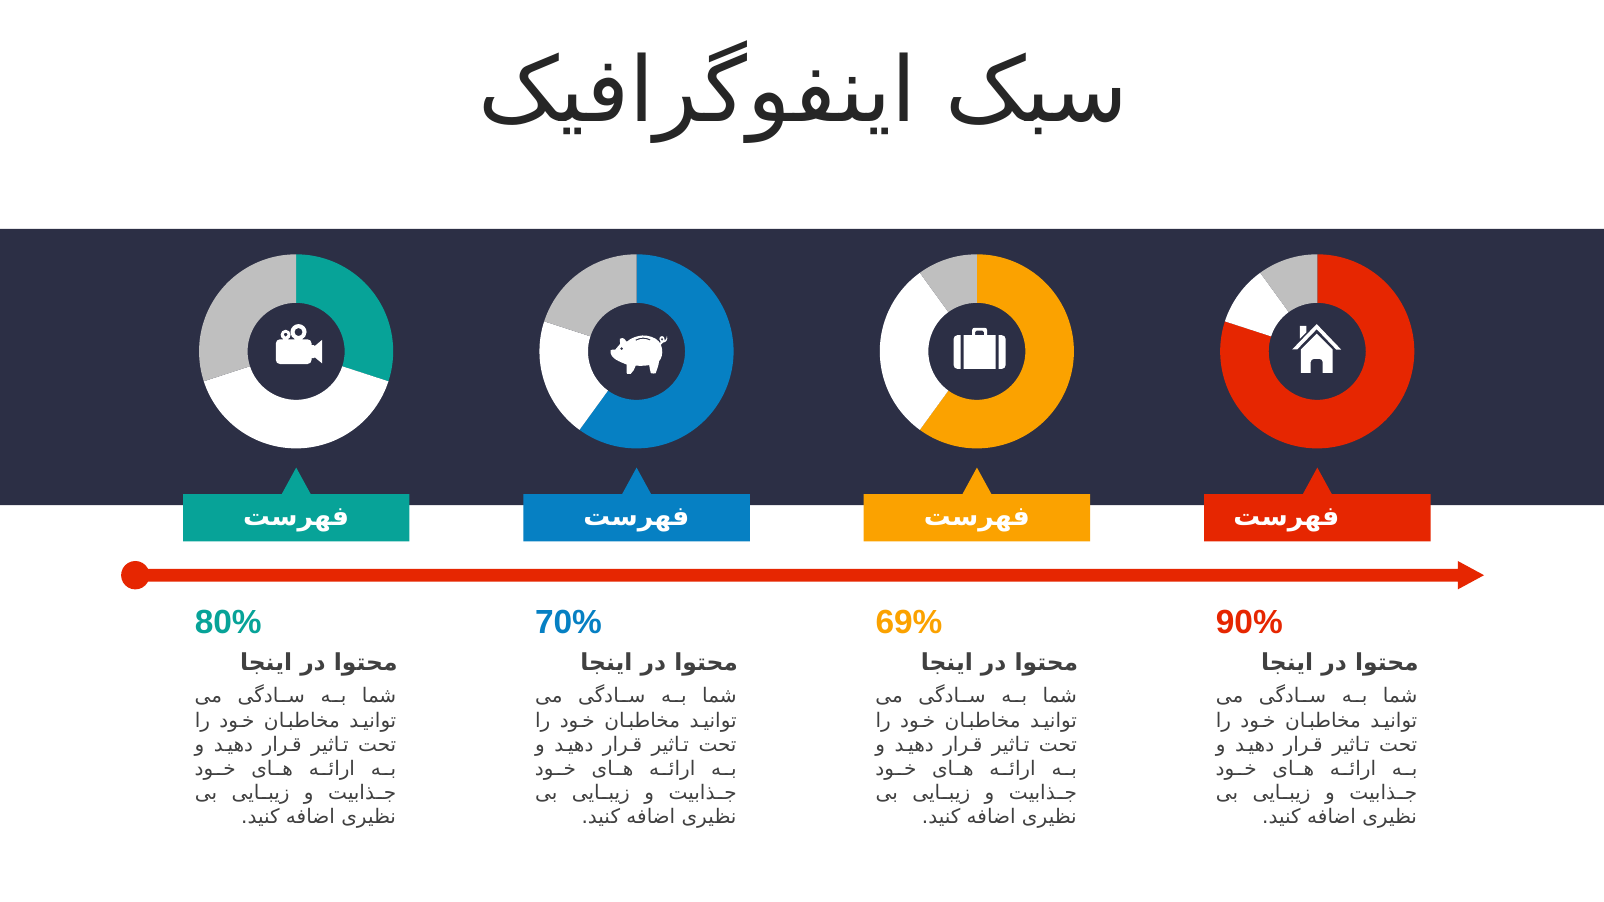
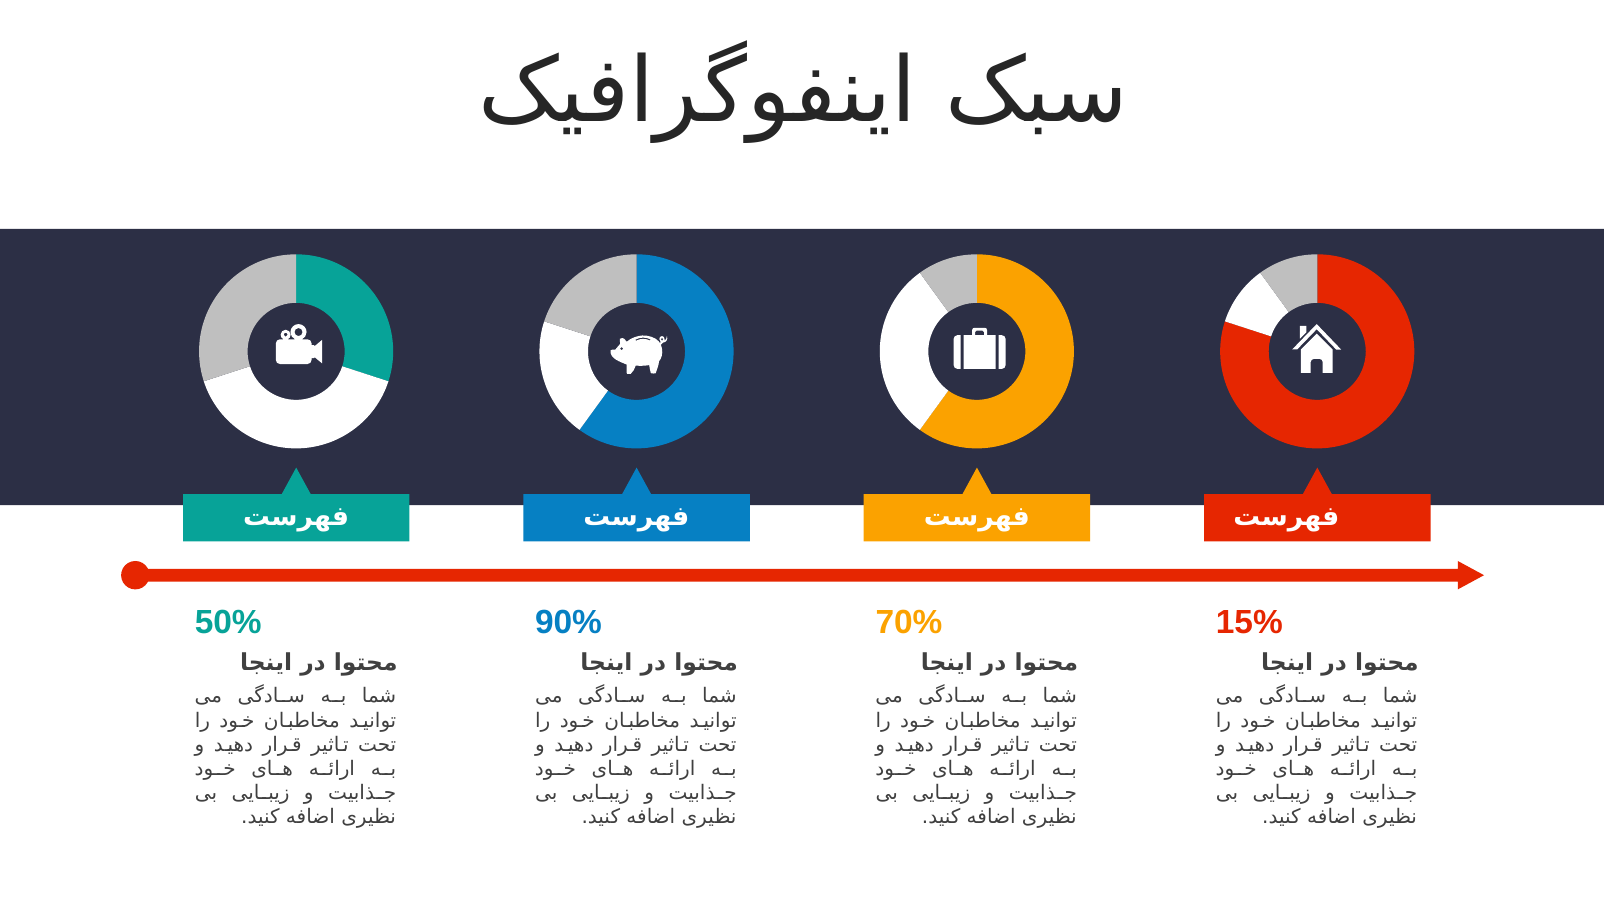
80%: 80% -> 50% (228, 622)
70%: 70% -> 90% (569, 622)
69%: 69% -> 70% (909, 622)
90%: 90% -> 15% (1249, 622)
